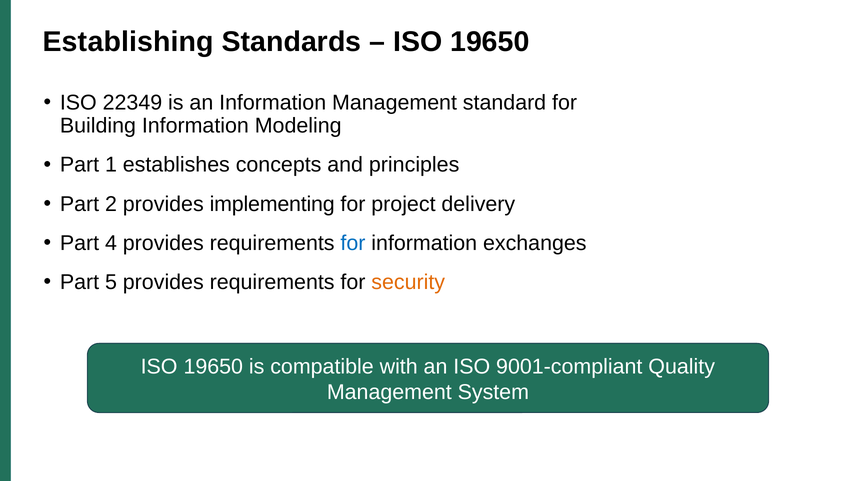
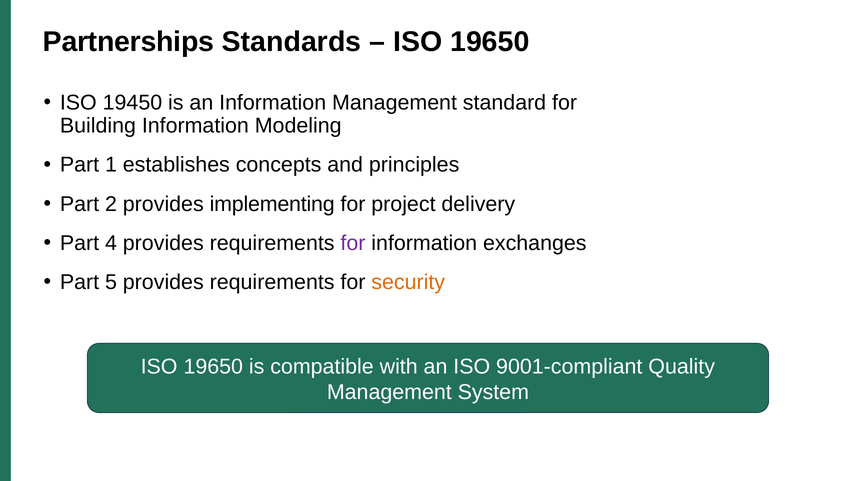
Establishing: Establishing -> Partnerships (128, 42)
22349: 22349 -> 19450 (132, 103)
for colour: blue -> purple (353, 243)
